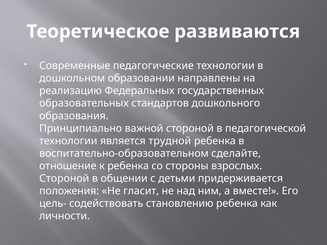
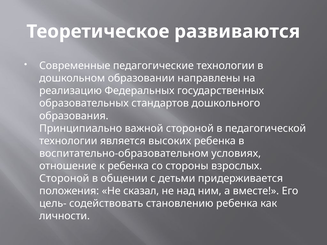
трудной: трудной -> высоких (170, 141)
сделайте: сделайте -> условиях (236, 154)
гласит: гласит -> сказал (141, 191)
